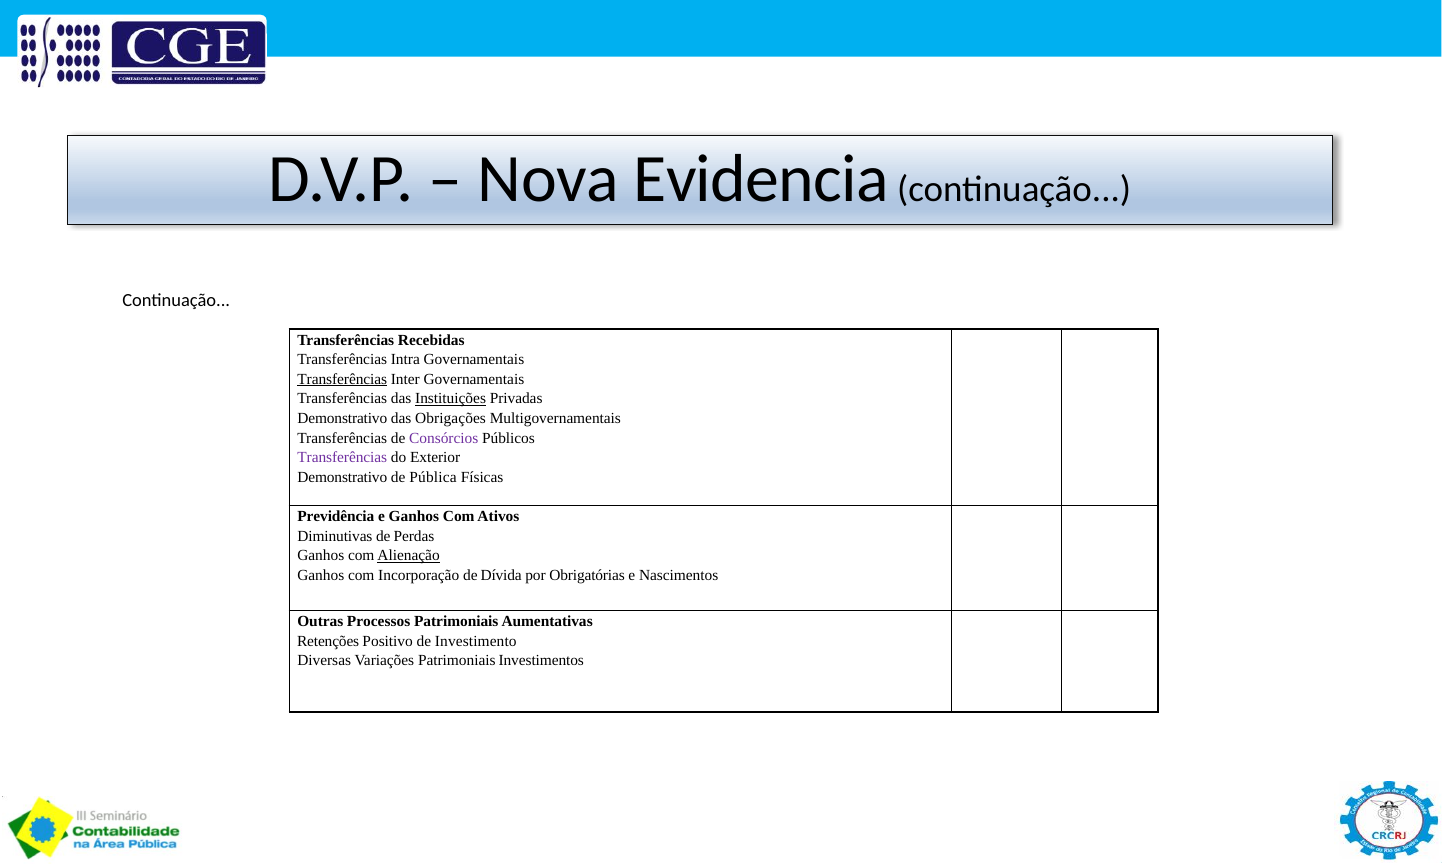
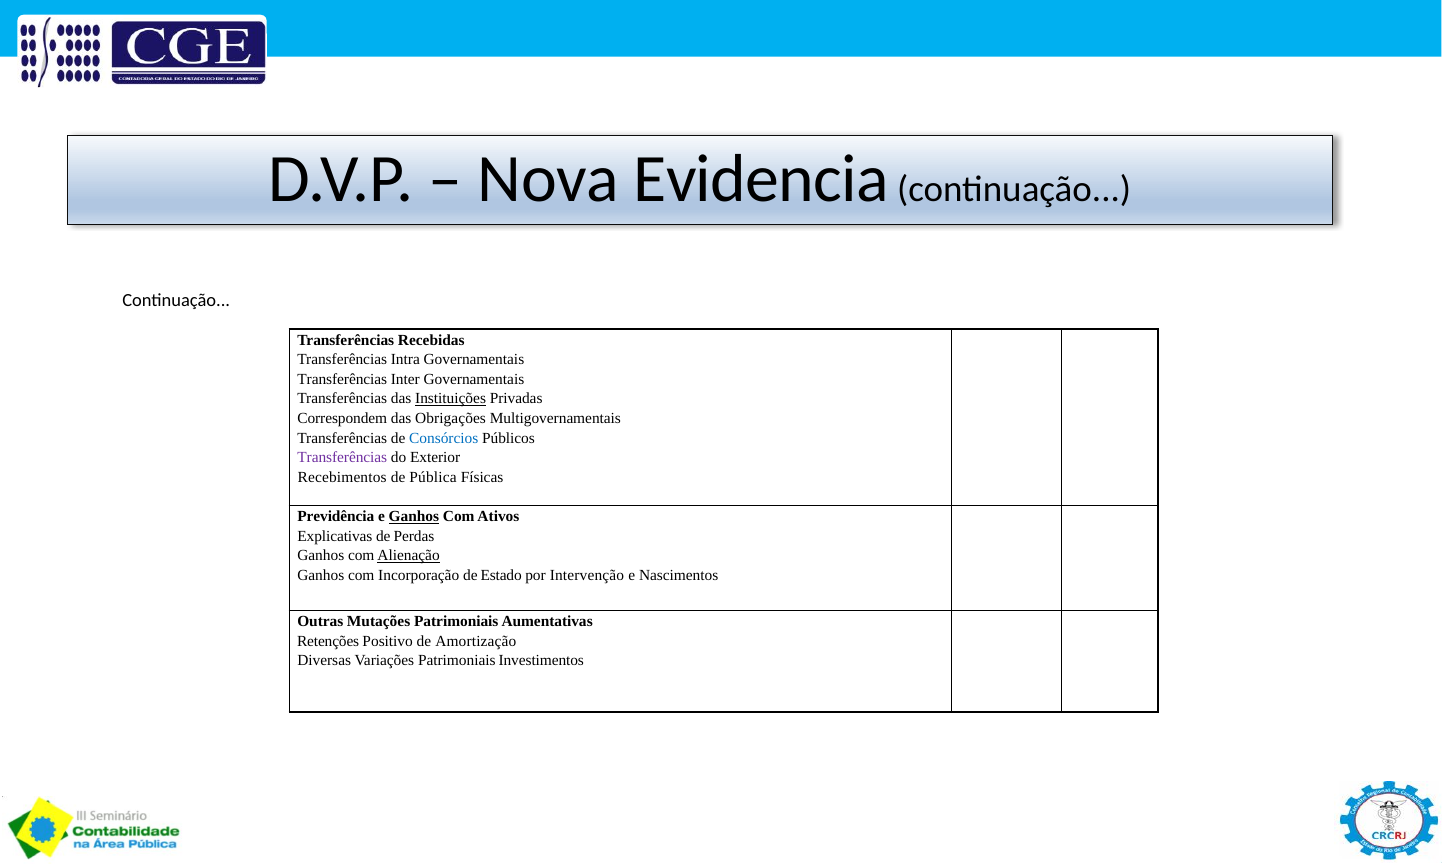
Transferências underline: present -> none (342, 379)
Demonstrativo: Demonstrativo -> Correspondem (342, 418)
Consórcios colour: purple -> blue (444, 438)
Demonstrativo: Demonstrativo -> Recebimentos (342, 477)
Ganhos underline: none -> present (414, 517)
Diminutivas: Diminutivas -> Explicativas (335, 536)
Dívida: Dívida -> Estado (501, 575)
Obrigatórias: Obrigatórias -> Intervenção (587, 575)
Processos: Processos -> Mutações (379, 622)
Investimento: Investimento -> Amortização (476, 641)
